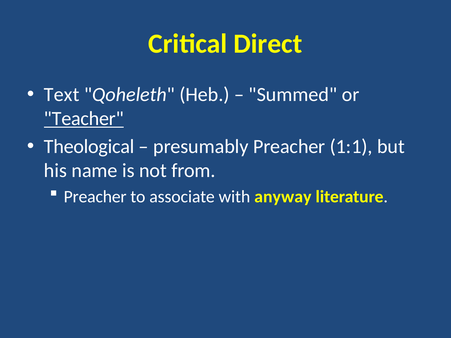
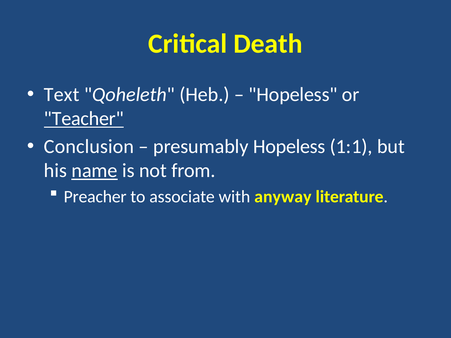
Direct: Direct -> Death (268, 44)
Summed: Summed -> Hopeless (293, 95)
Theological: Theological -> Conclusion (89, 147)
presumably Preacher: Preacher -> Hopeless (289, 147)
name underline: none -> present (95, 171)
